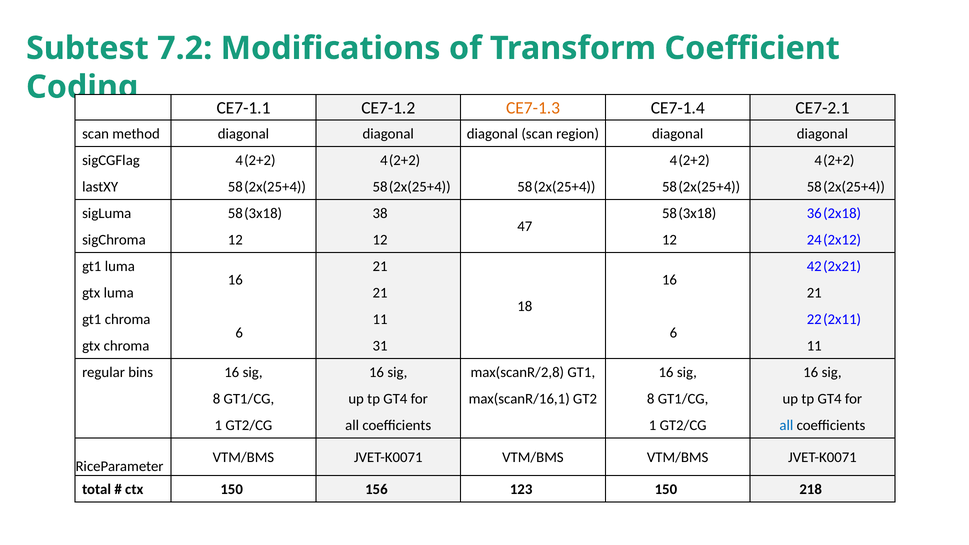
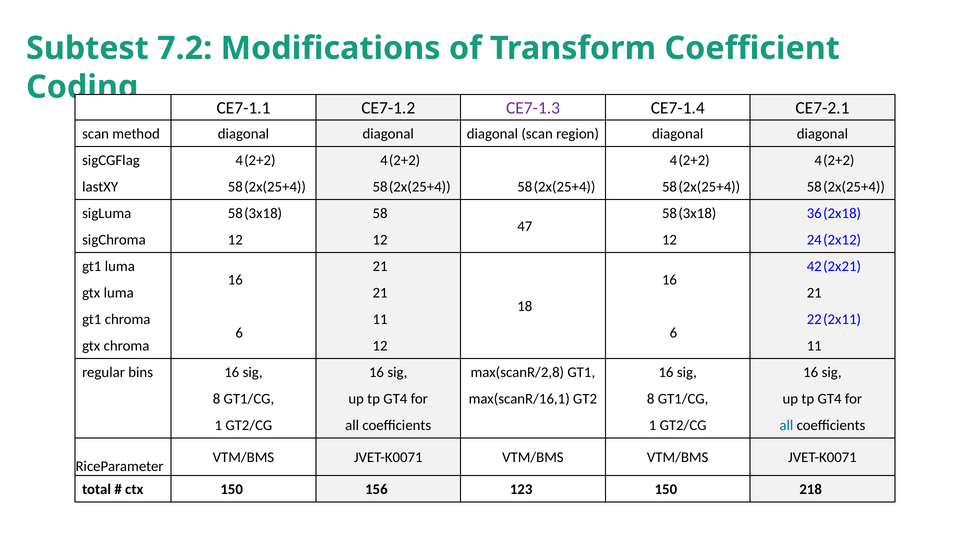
CE7-1.3 colour: orange -> purple (533, 108)
38: 38 -> 58 (380, 213)
chroma 31: 31 -> 12 (380, 346)
